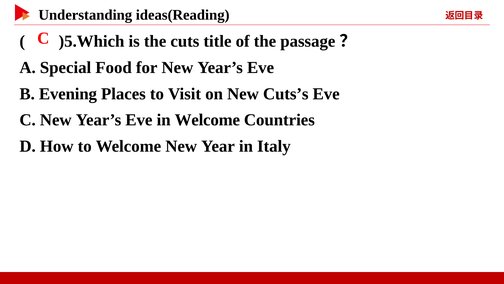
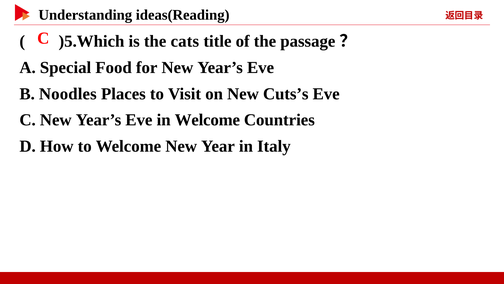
cuts: cuts -> cats (185, 41)
Evening: Evening -> Noodles (68, 94)
